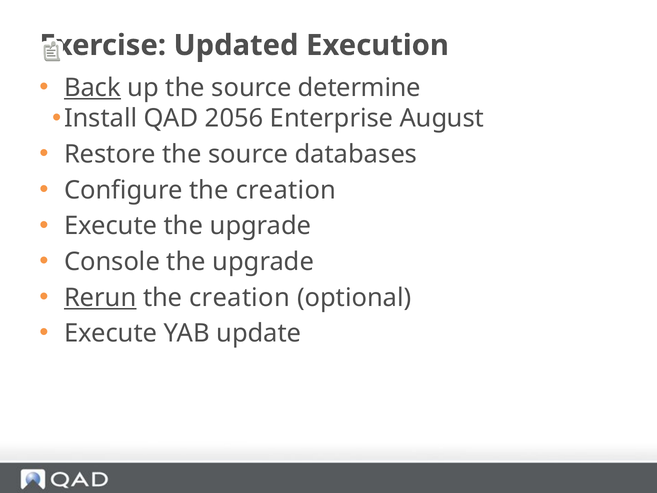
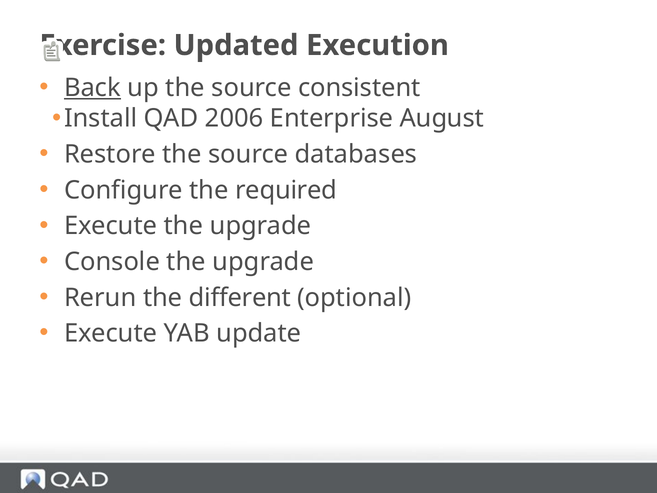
determine: determine -> consistent (359, 88)
2056: 2056 -> 2006 (234, 118)
Configure the creation: creation -> required (286, 190)
Rerun underline: present -> none (100, 297)
creation: creation -> different (240, 297)
